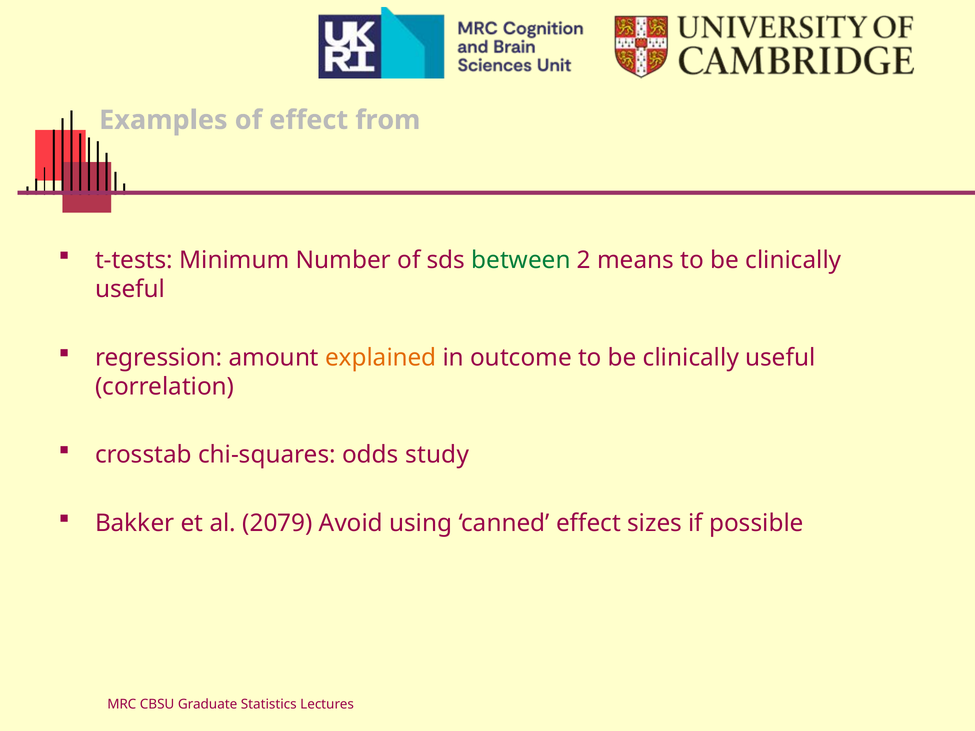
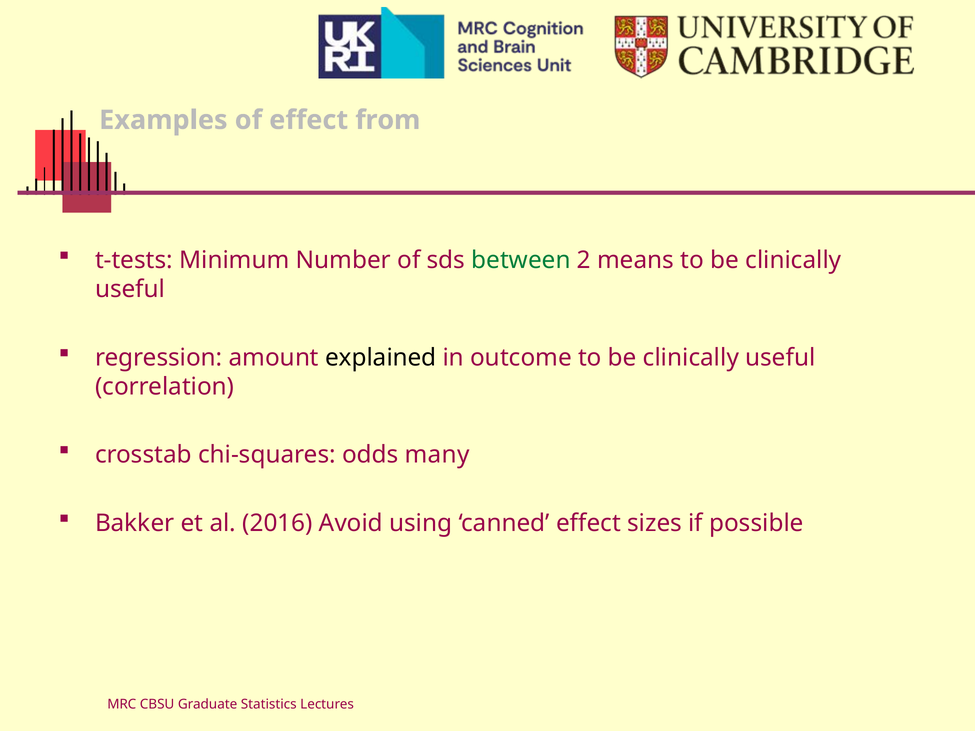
explained colour: orange -> black (381, 358)
study: study -> many (437, 455)
2079: 2079 -> 2016 (277, 523)
